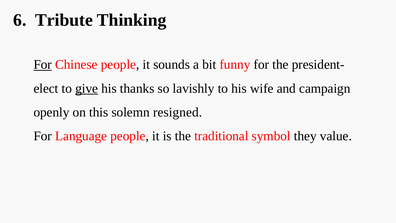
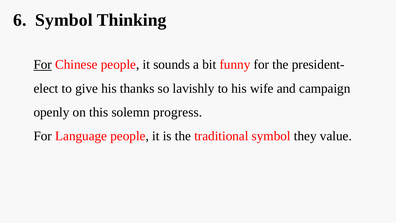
6 Tribute: Tribute -> Symbol (64, 20)
give underline: present -> none (87, 88)
resigned: resigned -> progress (178, 112)
